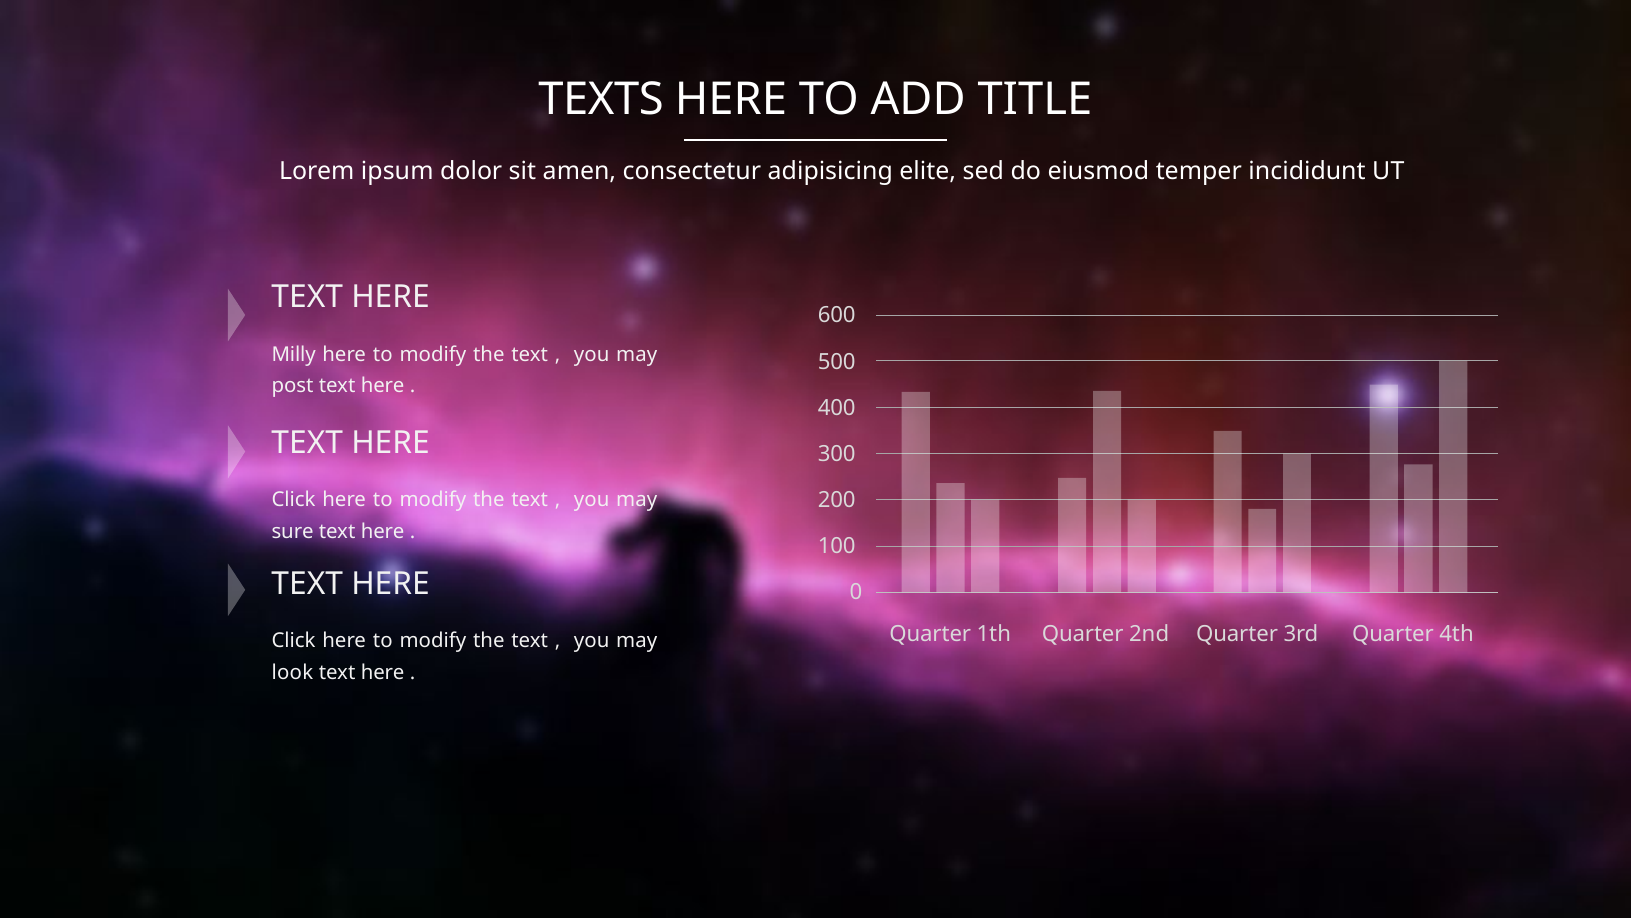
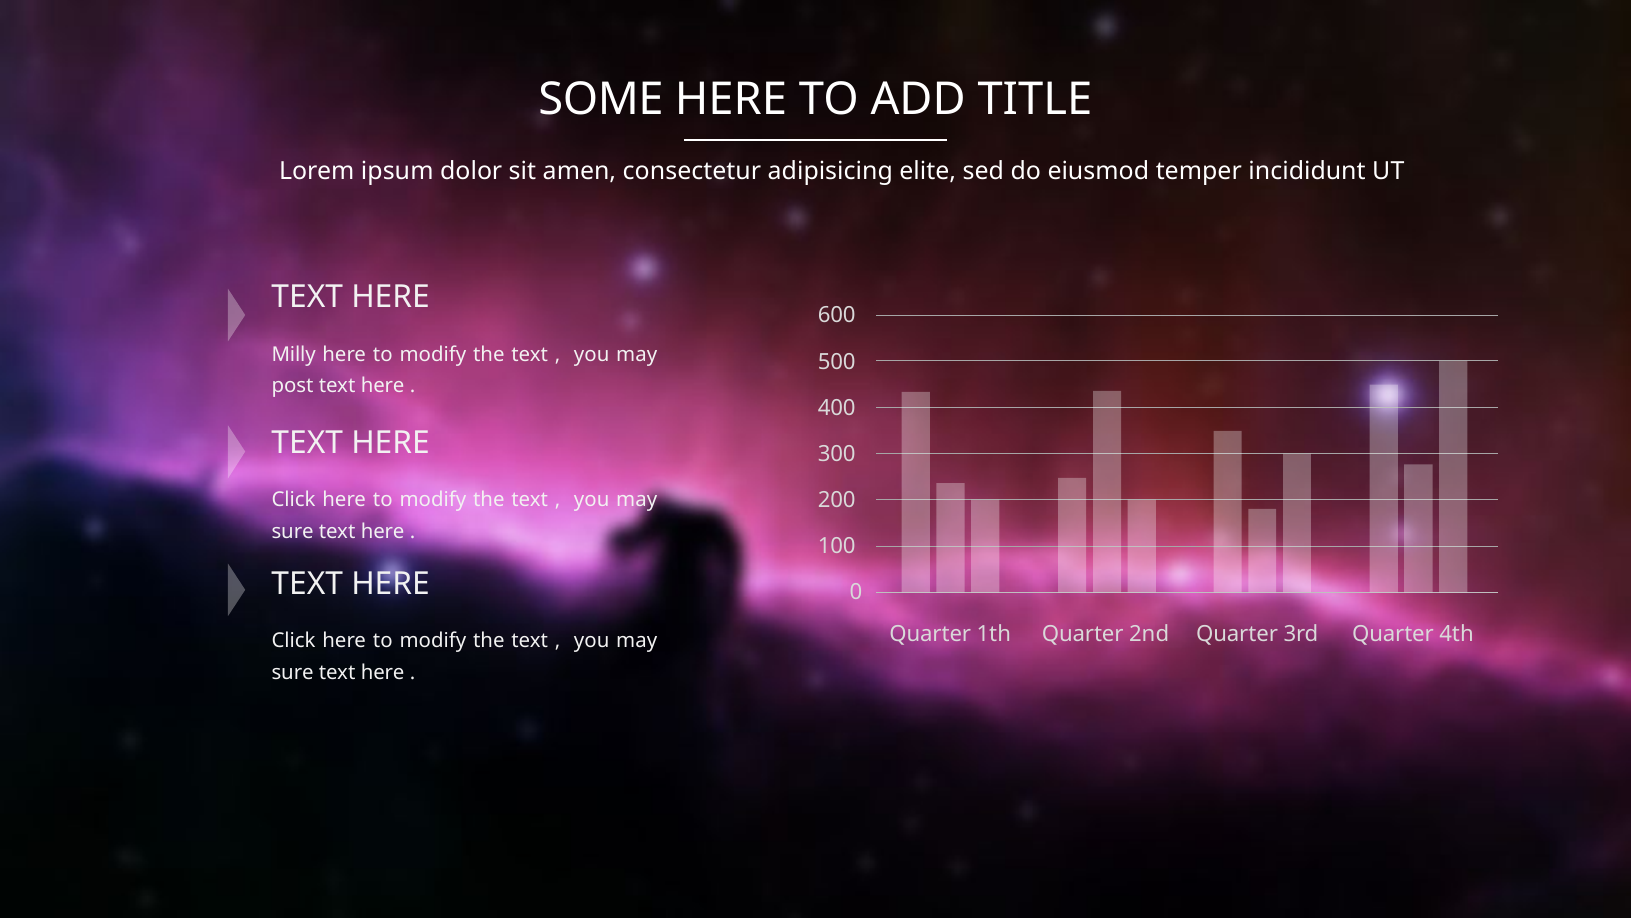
TEXTS: TEXTS -> SOME (601, 100)
look: look -> sure (293, 673)
